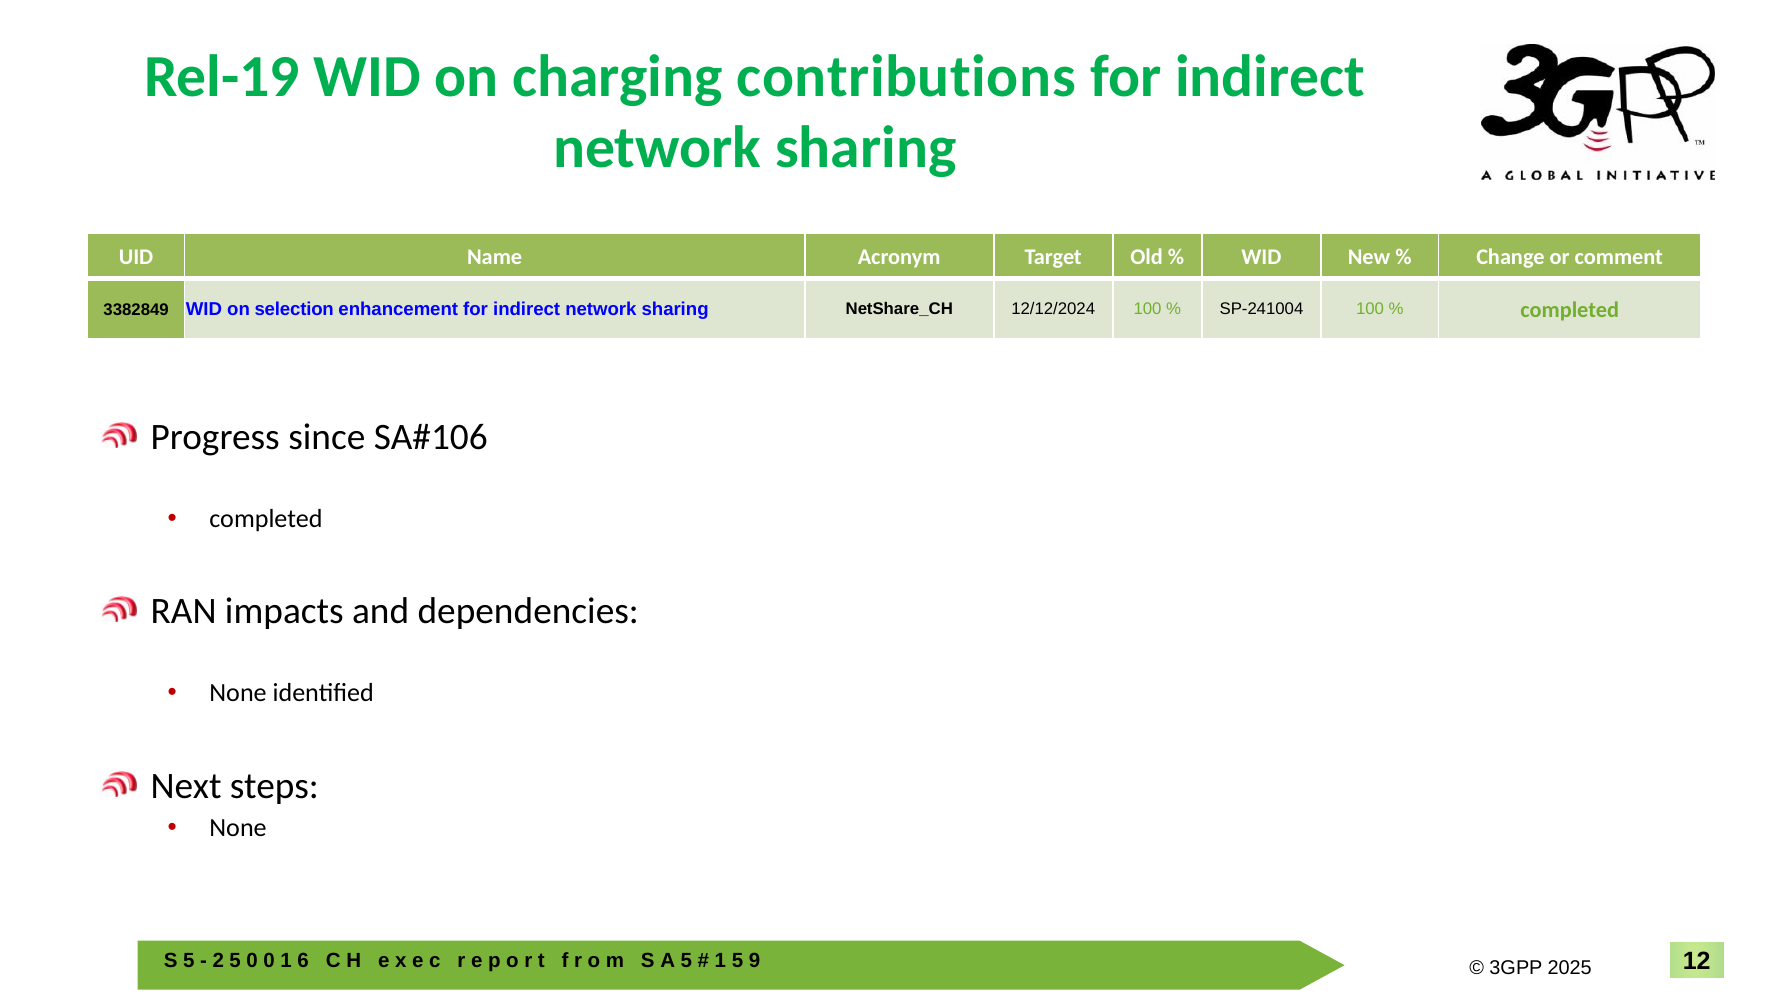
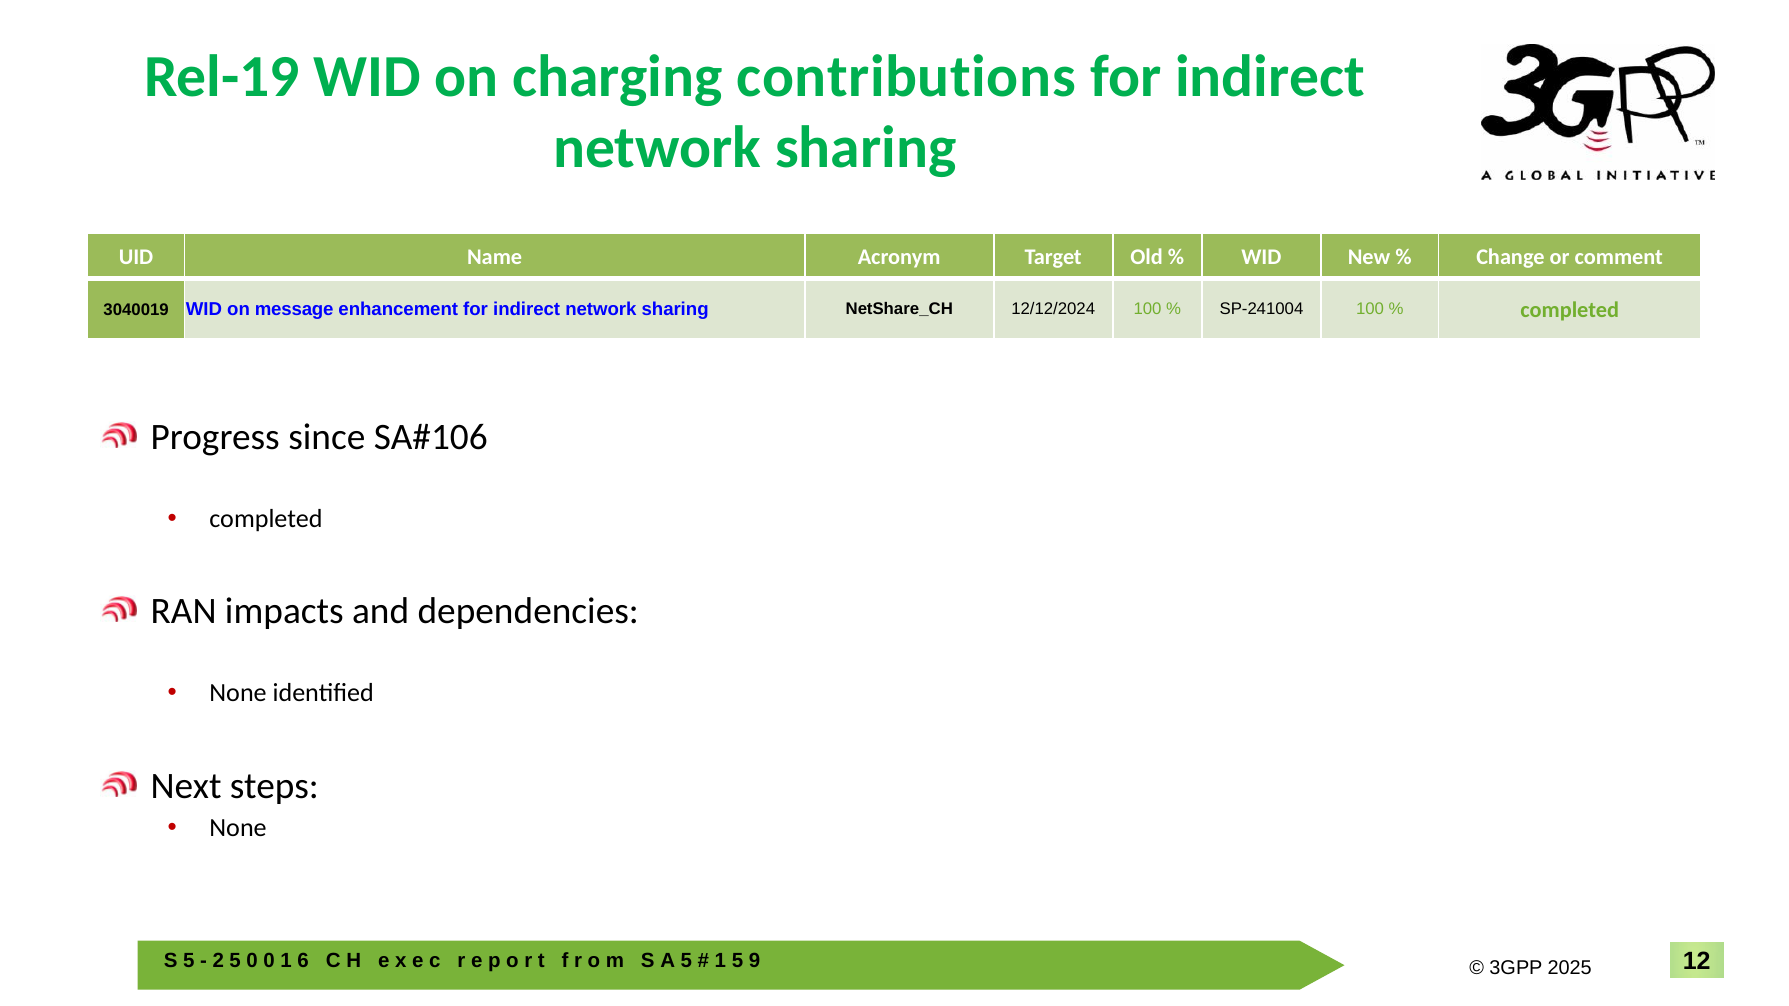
3382849: 3382849 -> 3040019 (136, 310)
selection: selection -> message (294, 309)
